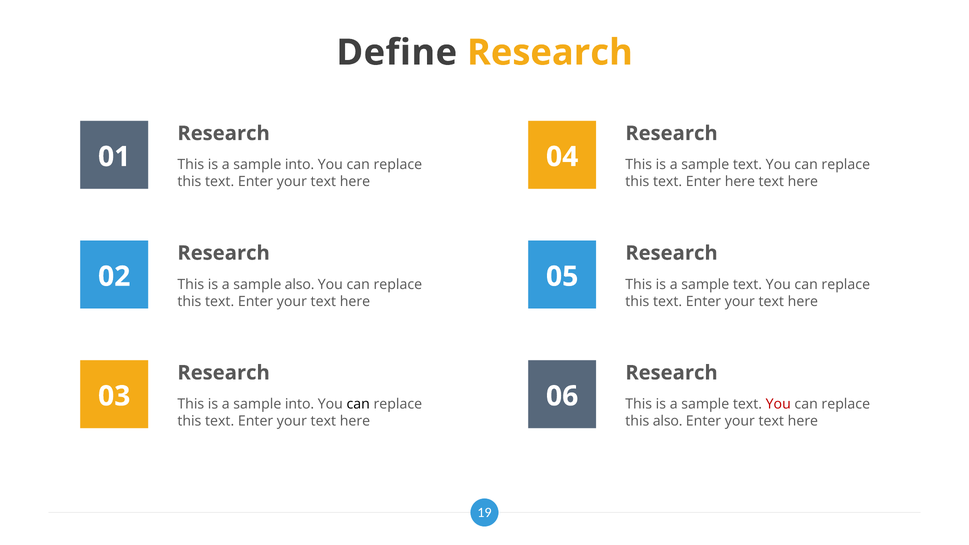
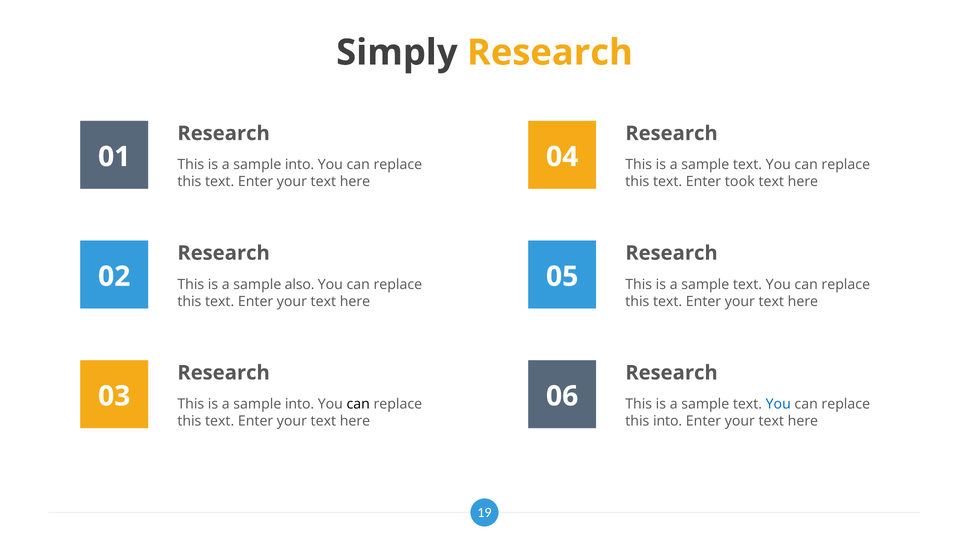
Define: Define -> Simply (397, 53)
Enter here: here -> took (740, 182)
You colour: red -> blue (778, 404)
this also: also -> into (668, 421)
